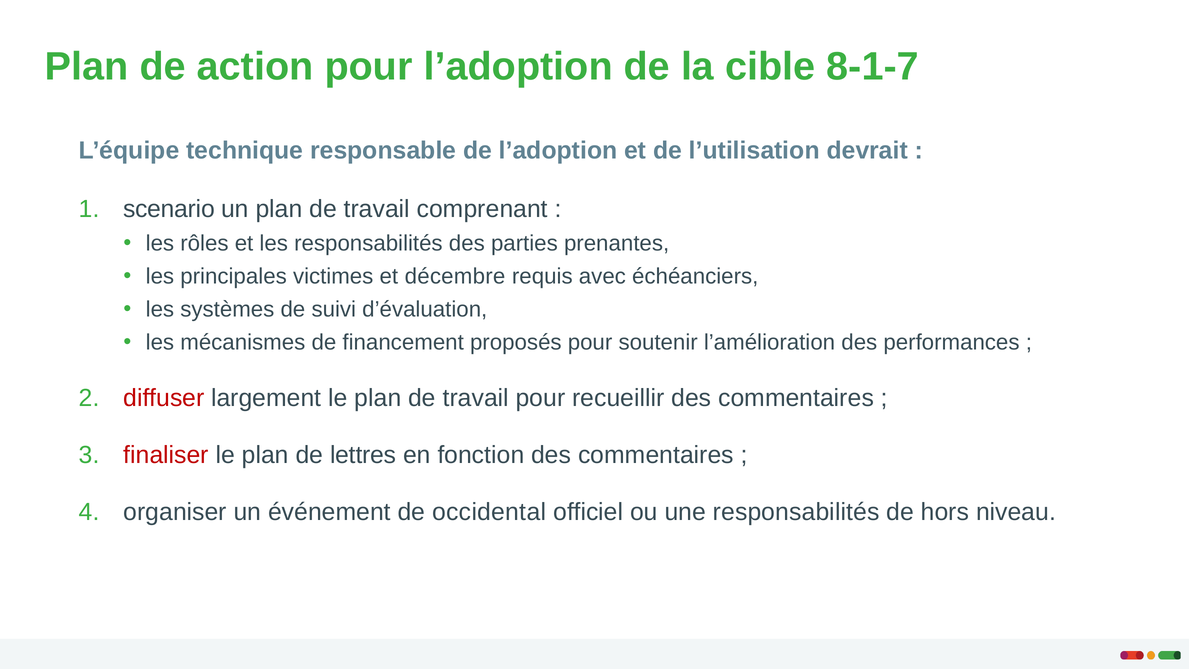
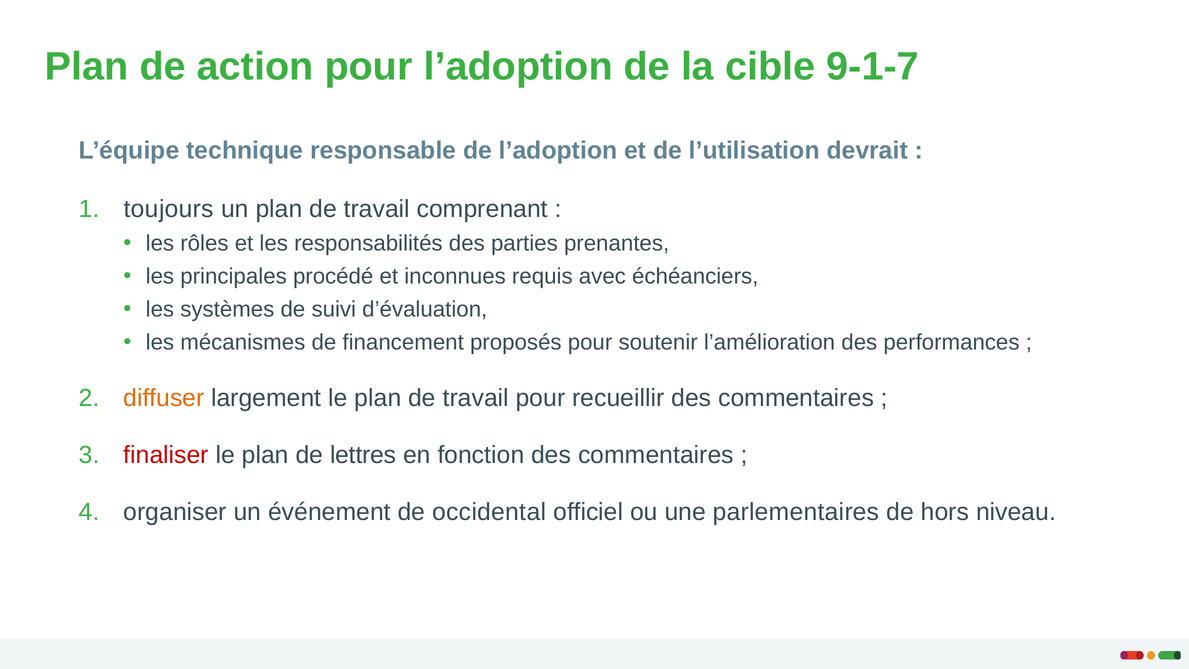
8-1-7: 8-1-7 -> 9-1-7 (873, 67)
scenario: scenario -> toujours (169, 209)
victimes: victimes -> procédé (333, 276)
décembre: décembre -> inconnues (455, 276)
diffuser colour: red -> orange (164, 398)
une responsabilités: responsabilités -> parlementaires (796, 512)
